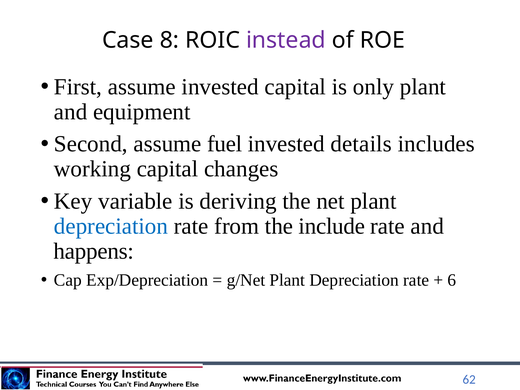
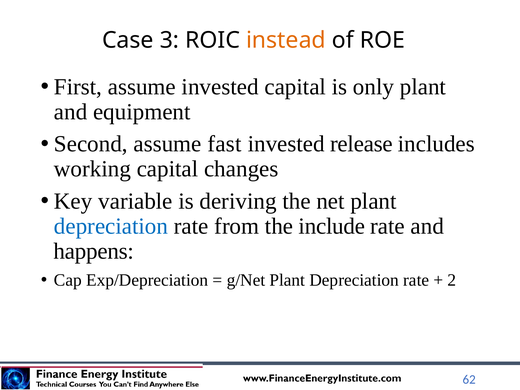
8: 8 -> 3 (169, 40)
instead colour: purple -> orange (286, 40)
fuel: fuel -> fast (225, 144)
details: details -> release (361, 144)
6: 6 -> 2 (452, 280)
